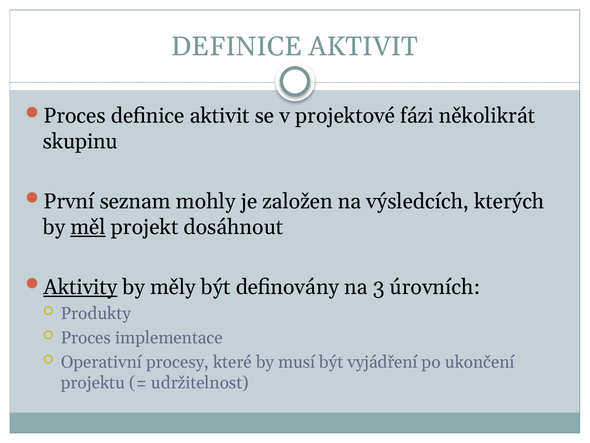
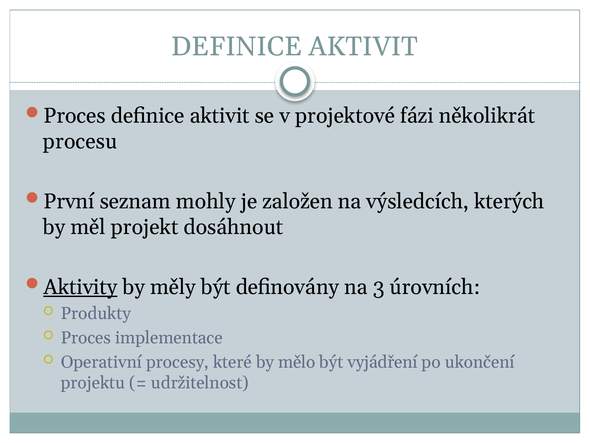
skupinu: skupinu -> procesu (80, 141)
měl underline: present -> none (88, 227)
musí: musí -> mělo (297, 362)
